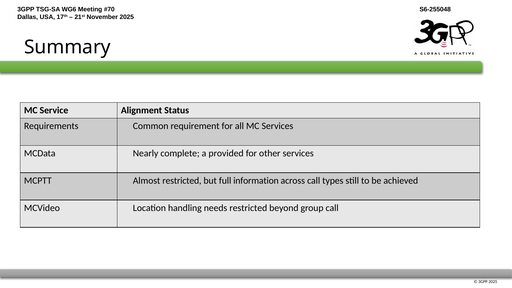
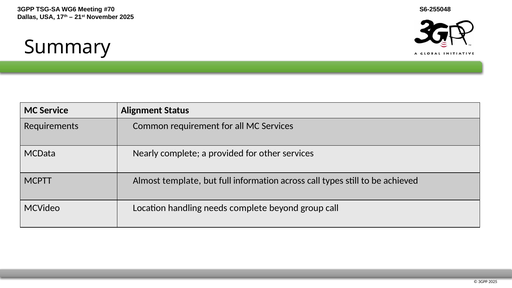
🟨Almost restricted: restricted -> template (182, 181)
needs restricted: restricted -> complete (248, 208)
